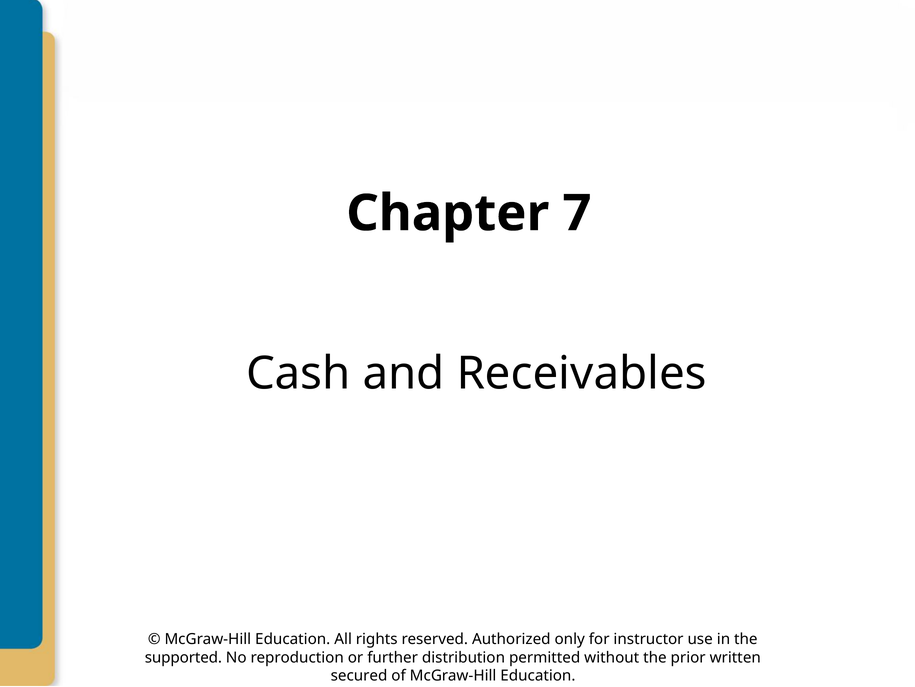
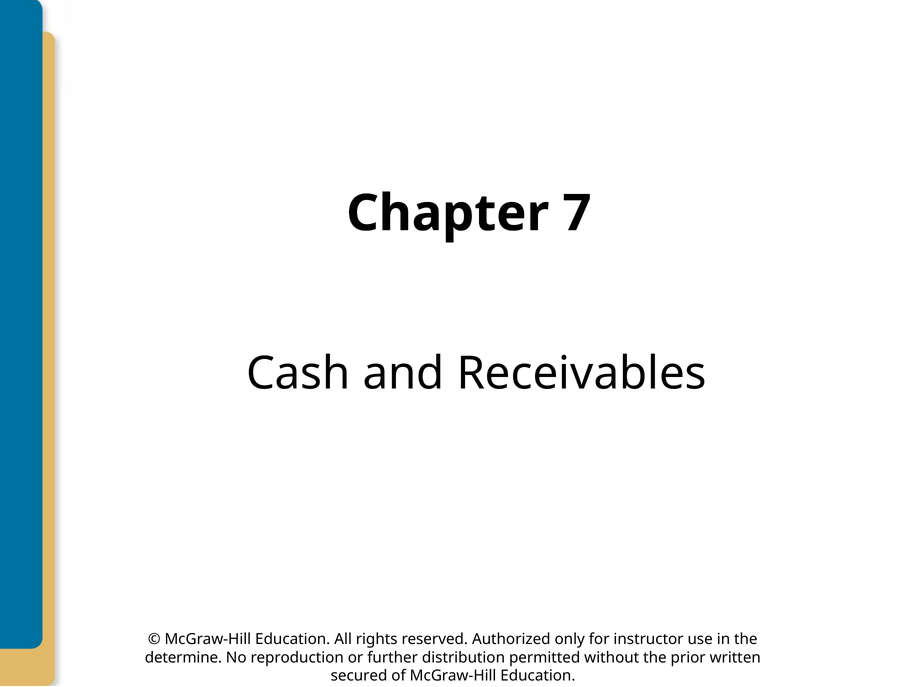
supported: supported -> determine (183, 657)
